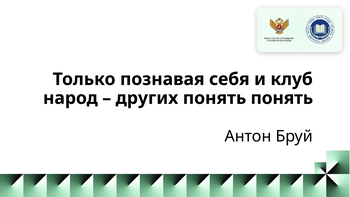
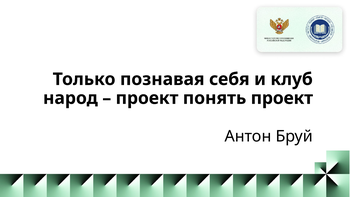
других: других -> проект (147, 98)
понять понять: понять -> проект (282, 98)
